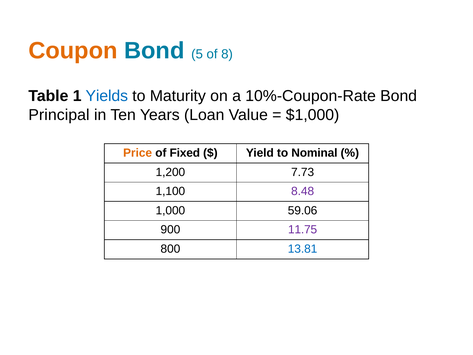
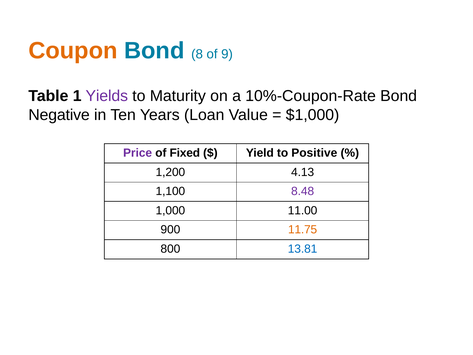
5: 5 -> 8 (197, 54)
8: 8 -> 9 (227, 54)
Yields colour: blue -> purple (107, 96)
Principal: Principal -> Negative (59, 115)
Price colour: orange -> purple (138, 153)
Nominal: Nominal -> Positive (314, 153)
7.73: 7.73 -> 4.13 (303, 172)
59.06: 59.06 -> 11.00 (303, 210)
11.75 colour: purple -> orange (303, 230)
